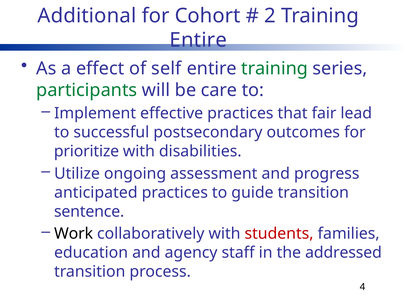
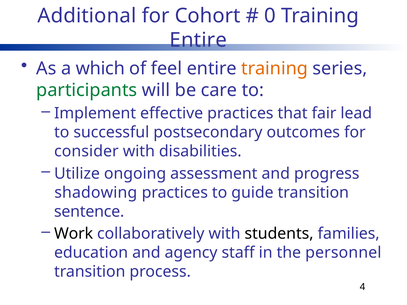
2: 2 -> 0 (270, 16)
effect: effect -> which (100, 68)
self: self -> feel (167, 68)
training colour: green -> orange (275, 68)
prioritize: prioritize -> consider (86, 152)
anticipated: anticipated -> shadowing (96, 193)
students colour: red -> black (279, 234)
addressed: addressed -> personnel (343, 253)
